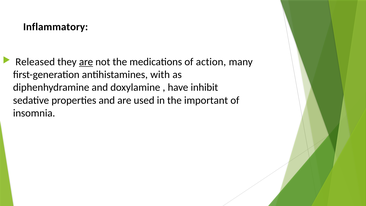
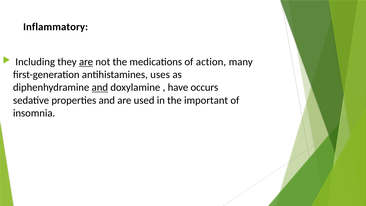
Released: Released -> Including (35, 62)
with: with -> uses (160, 75)
and underline: none -> present (100, 87)
inhibit: inhibit -> occurs (204, 87)
